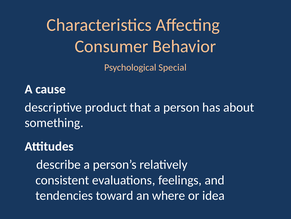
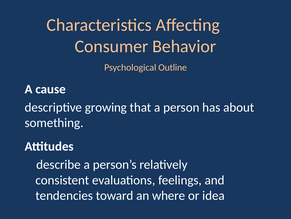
Special: Special -> Outline (173, 67)
product: product -> growing (106, 107)
